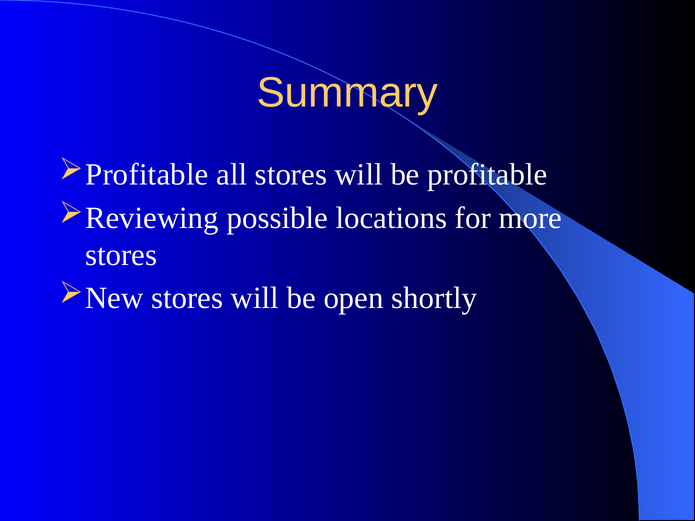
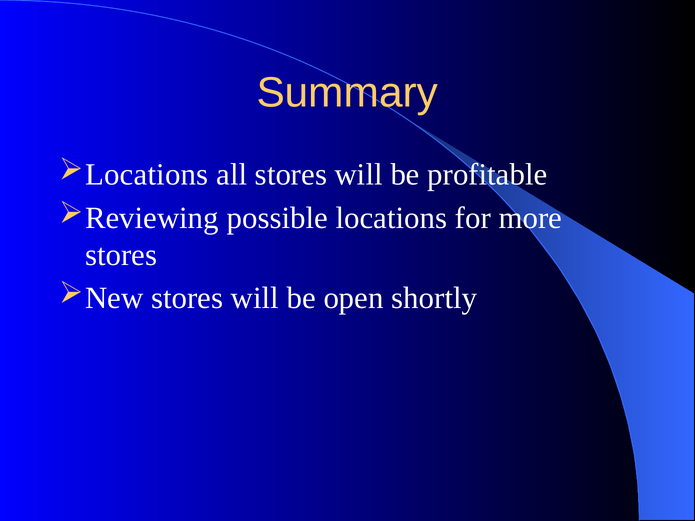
Profitable: Profitable -> Locations (147, 175)
